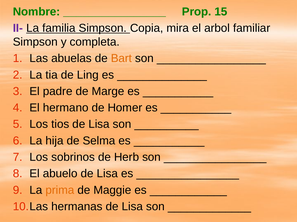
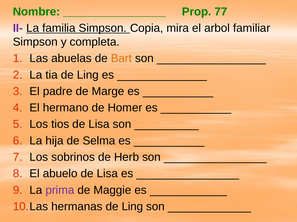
15: 15 -> 77 (221, 12)
prima colour: orange -> purple (60, 191)
hermanas de Lisa: Lisa -> Ling (132, 207)
